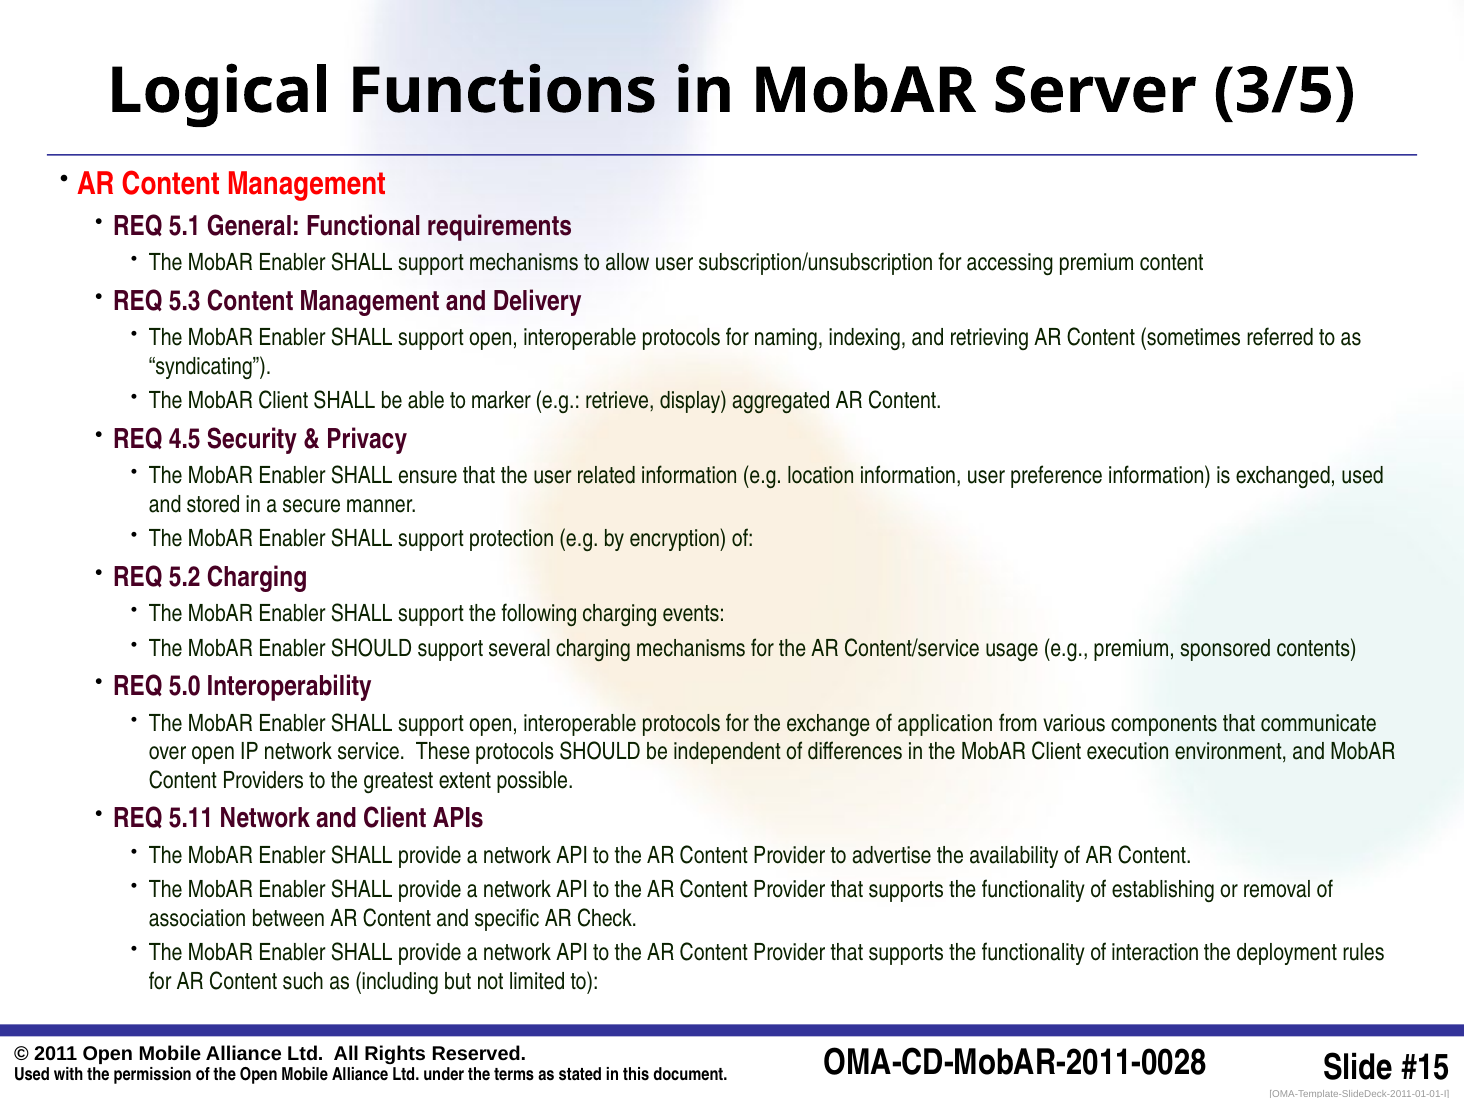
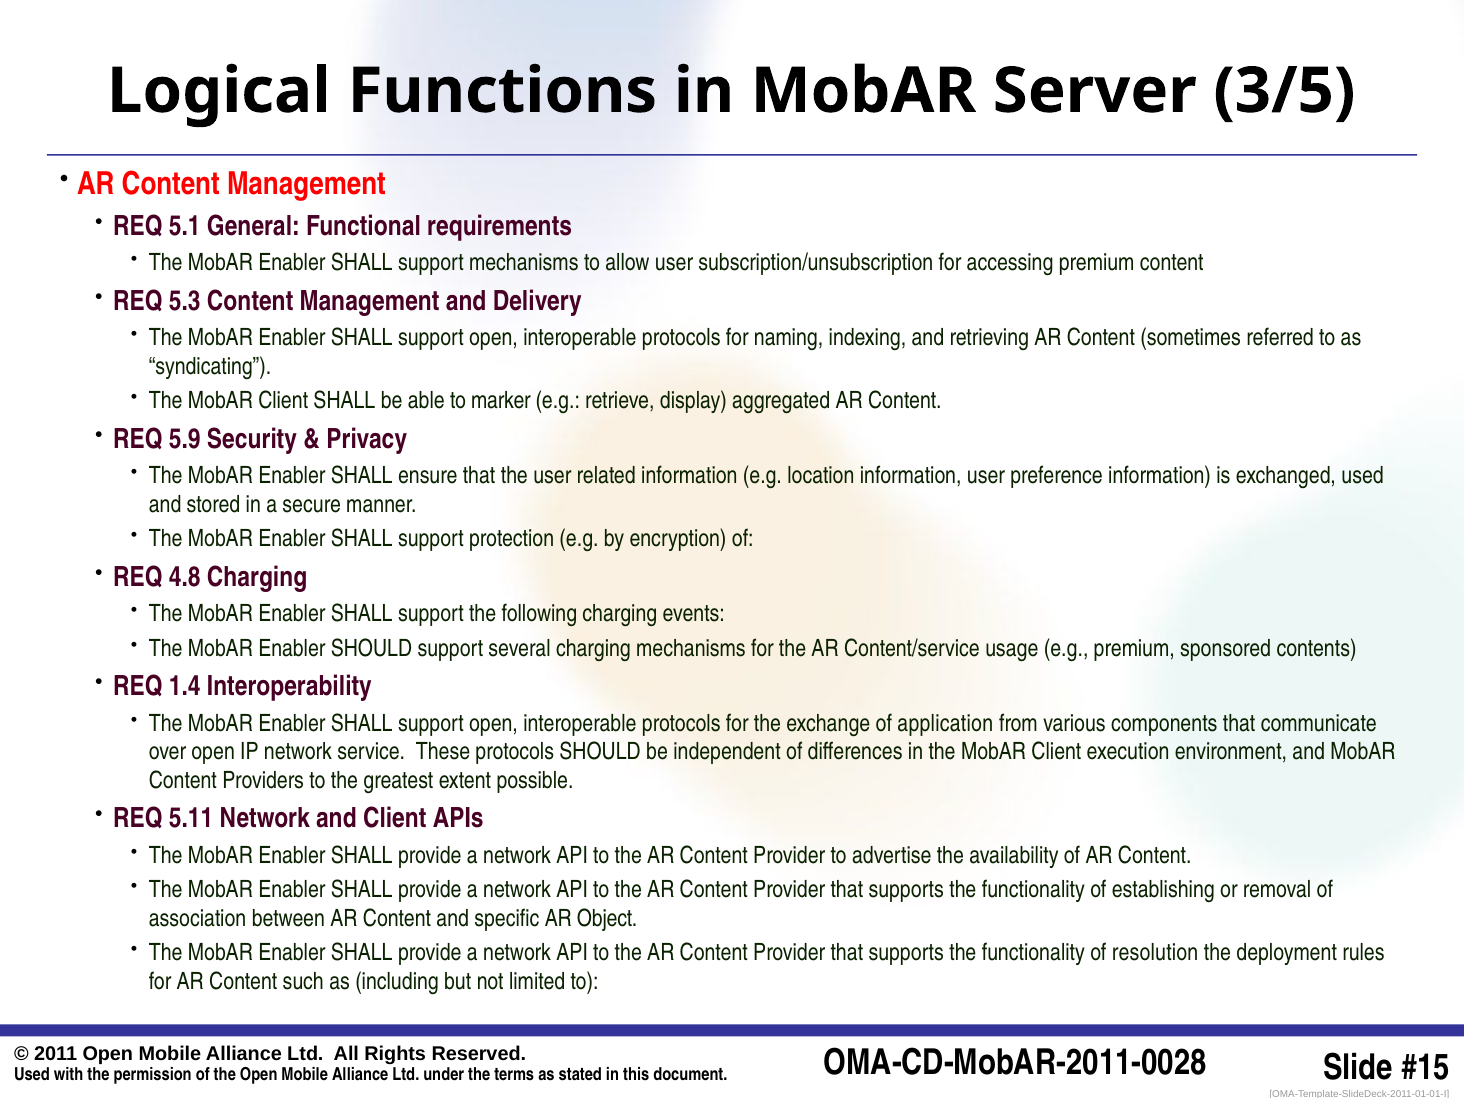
4.5: 4.5 -> 5.9 (185, 439)
5.2: 5.2 -> 4.8 (185, 577)
5.0: 5.0 -> 1.4 (185, 687)
Check: Check -> Object (607, 919)
interaction: interaction -> resolution (1155, 953)
